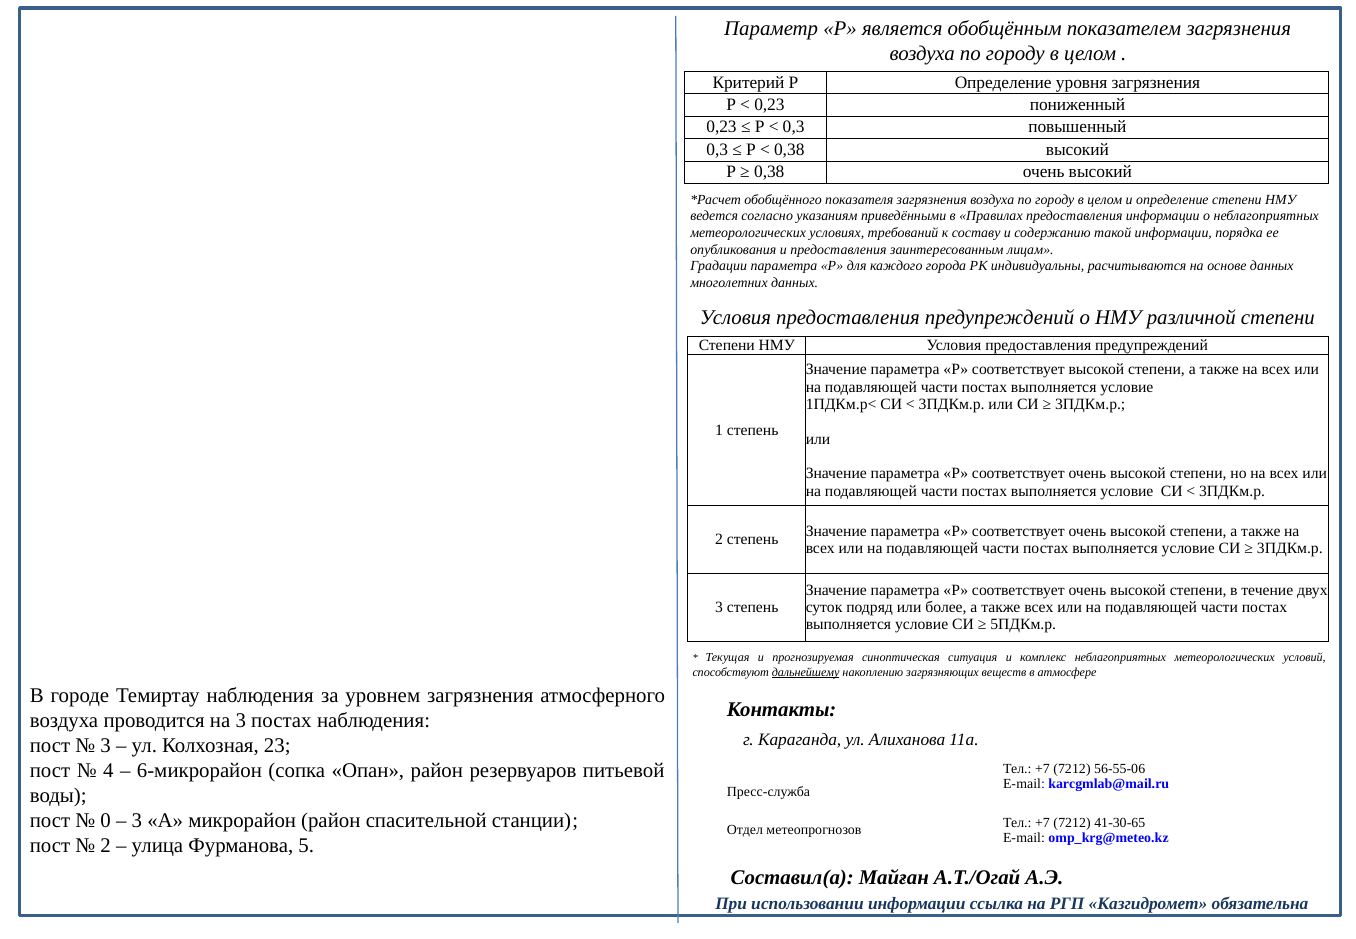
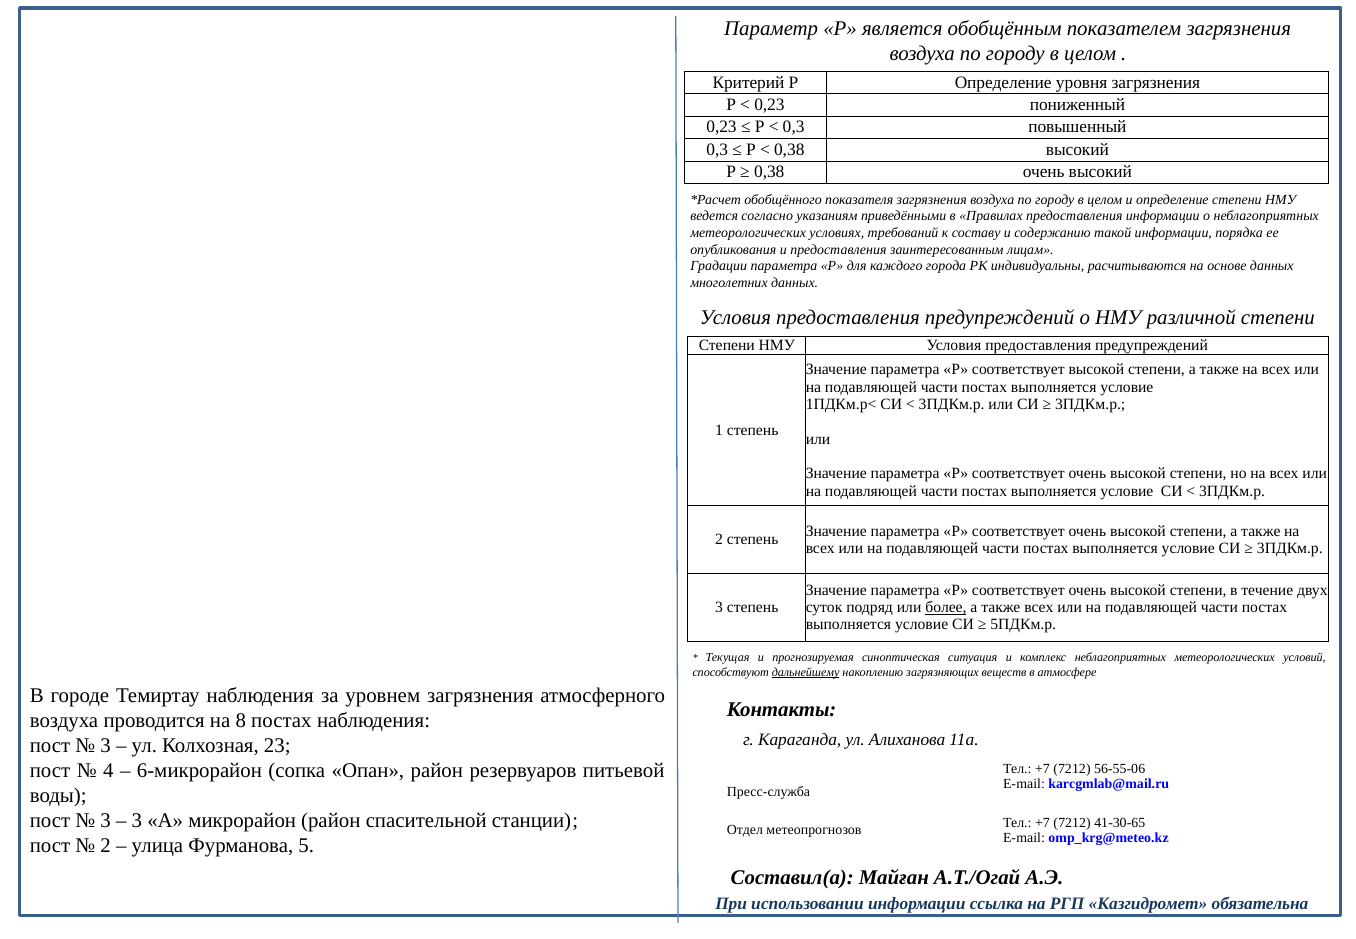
более underline: none -> present (946, 607)
на 3: 3 -> 8 (241, 720)
0: 0 -> 3 (106, 821)
